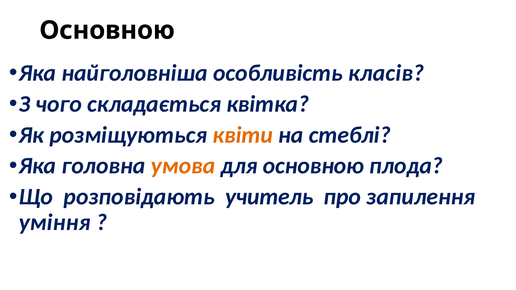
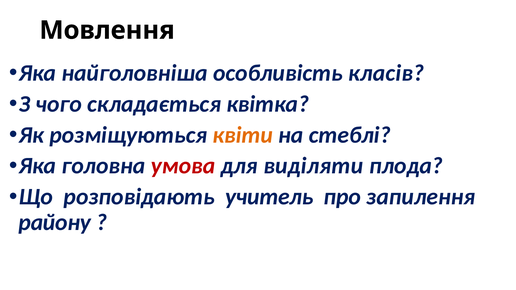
Основною: Основною -> Мовлення (107, 30)
умова colour: orange -> red (183, 166)
для основною: основною -> виділяти (313, 166)
уміння: уміння -> району (55, 223)
